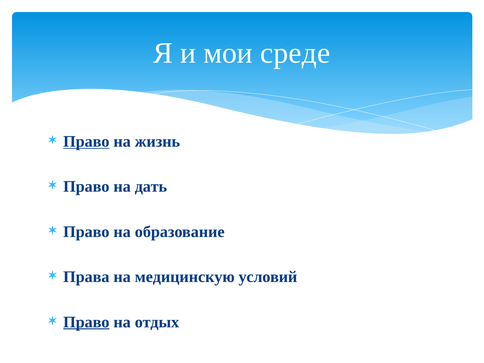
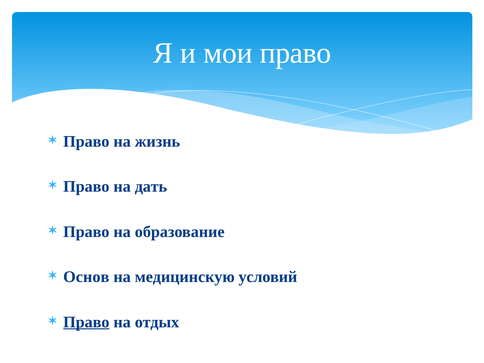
мои среде: среде -> право (296, 53)
Право underline: present -> none (86, 141)
Права: Права -> Основ (86, 277)
